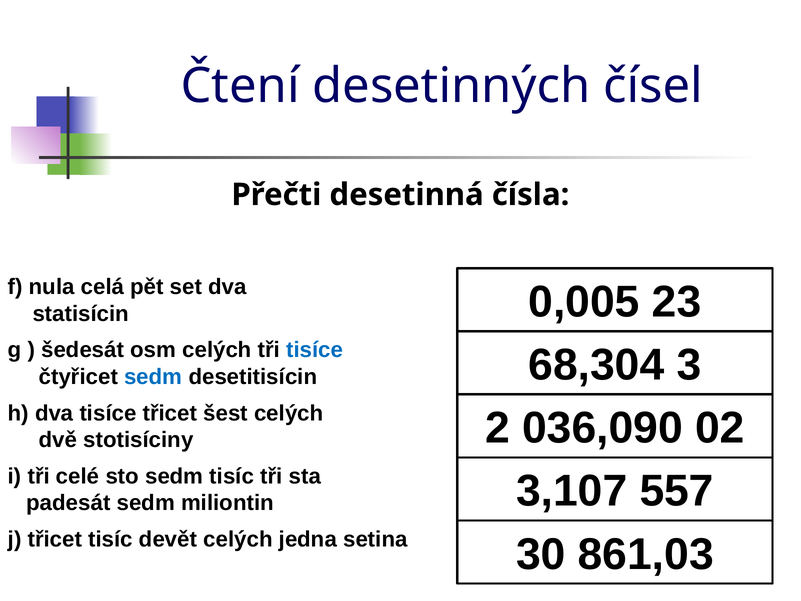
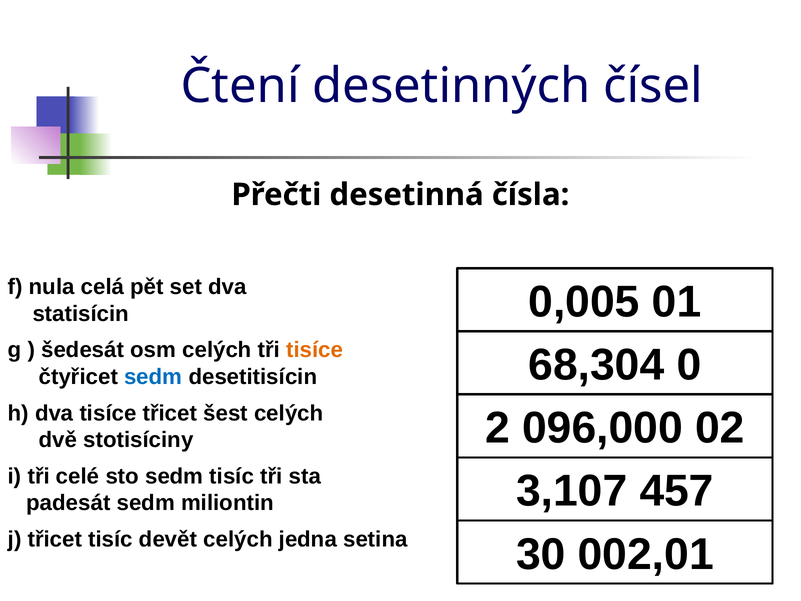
23: 23 -> 01 (677, 302)
tisíce colour: blue -> orange (315, 350)
3: 3 -> 0 (689, 365)
036,090: 036,090 -> 096,000 (602, 428)
557: 557 -> 457 (677, 491)
861,03: 861,03 -> 002,01 (646, 554)
